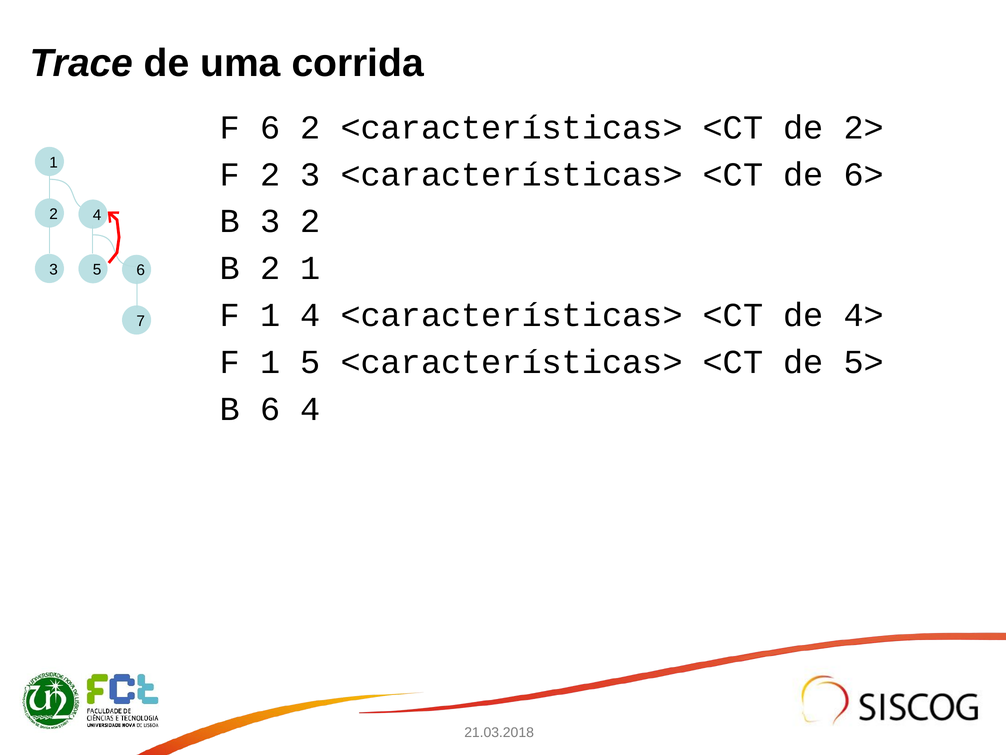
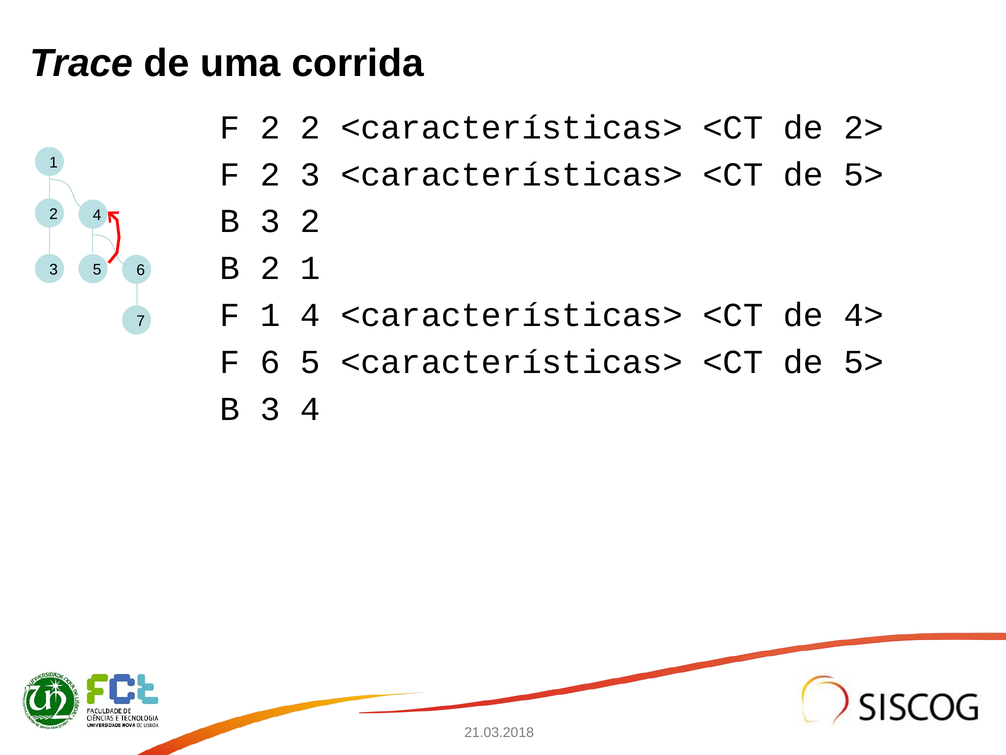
6: 6 -> 2 (270, 127)
6>: 6> -> 5> (864, 174)
1: 1 -> 6 (270, 362)
6: 6 -> 3 (270, 409)
